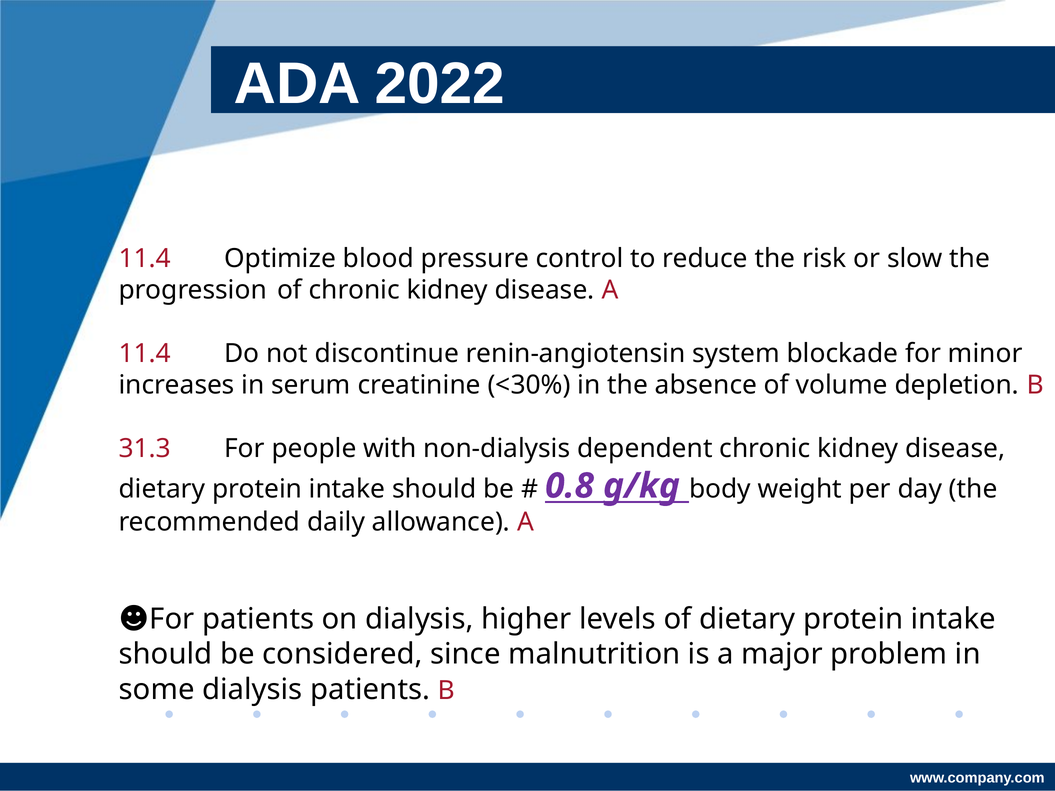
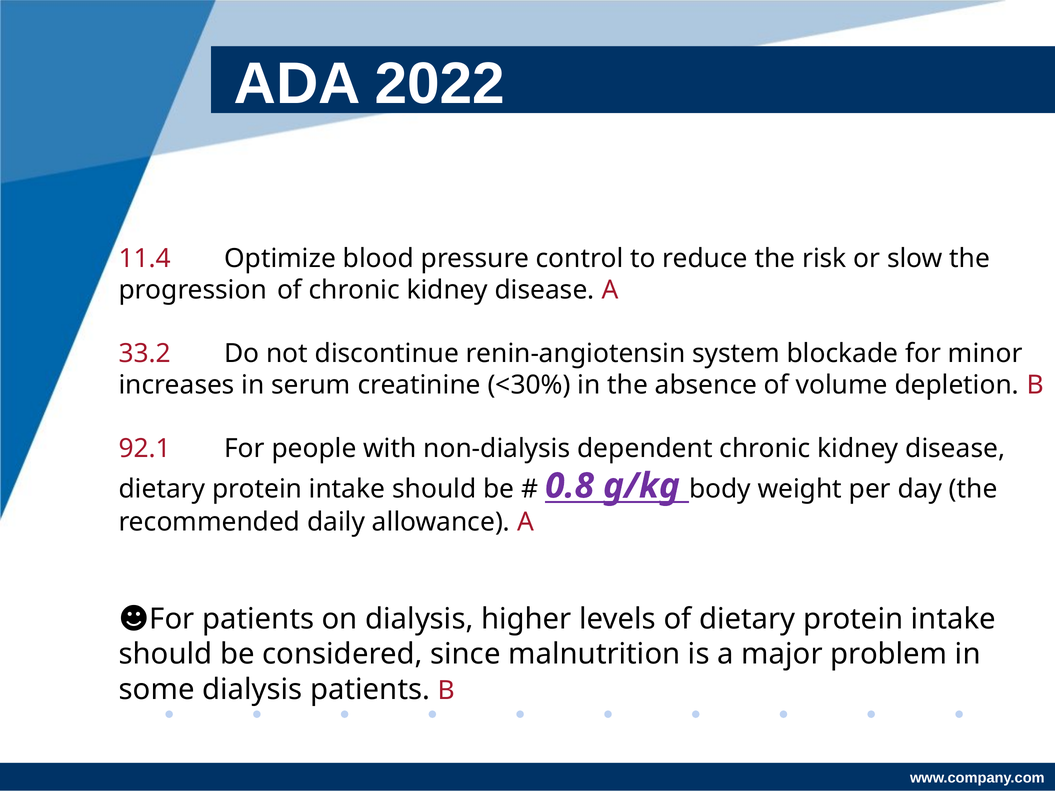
11.4: 11.4 -> 33.2 (145, 354)
31.3: 31.3 -> 92.1 (145, 449)
